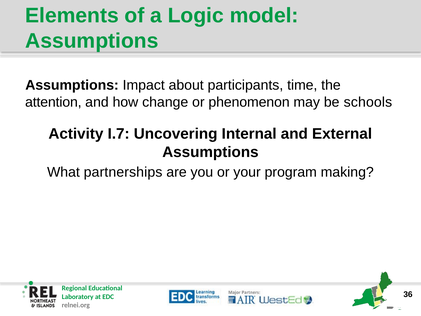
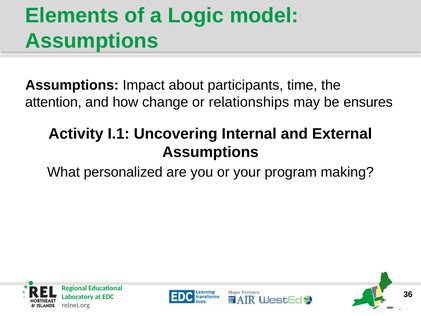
phenomenon: phenomenon -> relationships (249, 102)
schools: schools -> ensures (368, 102)
I.7: I.7 -> I.1 (119, 134)
partnerships: partnerships -> personalized (123, 172)
